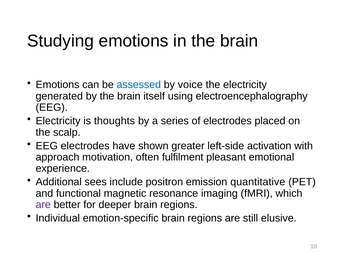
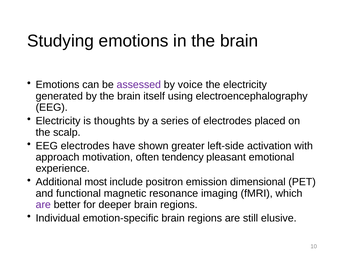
assessed colour: blue -> purple (139, 85)
fulfilment: fulfilment -> tendency (183, 157)
sees: sees -> most (96, 182)
quantitative: quantitative -> dimensional (258, 182)
